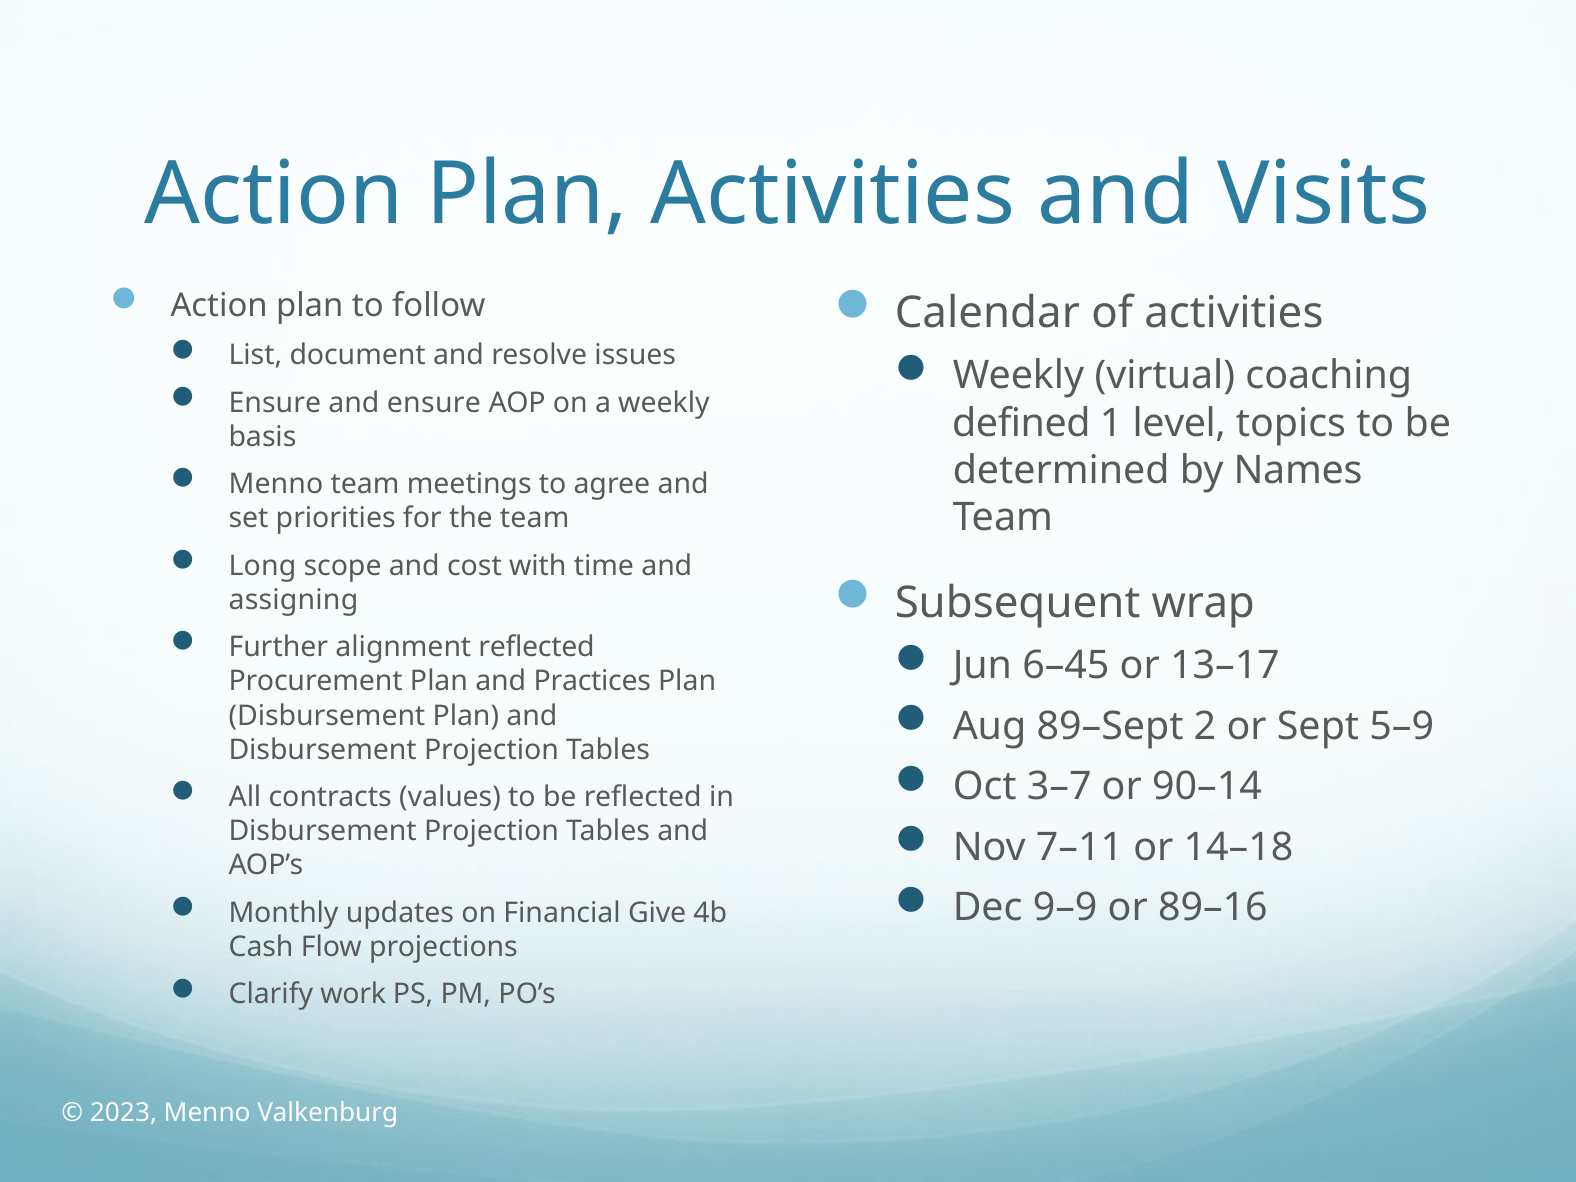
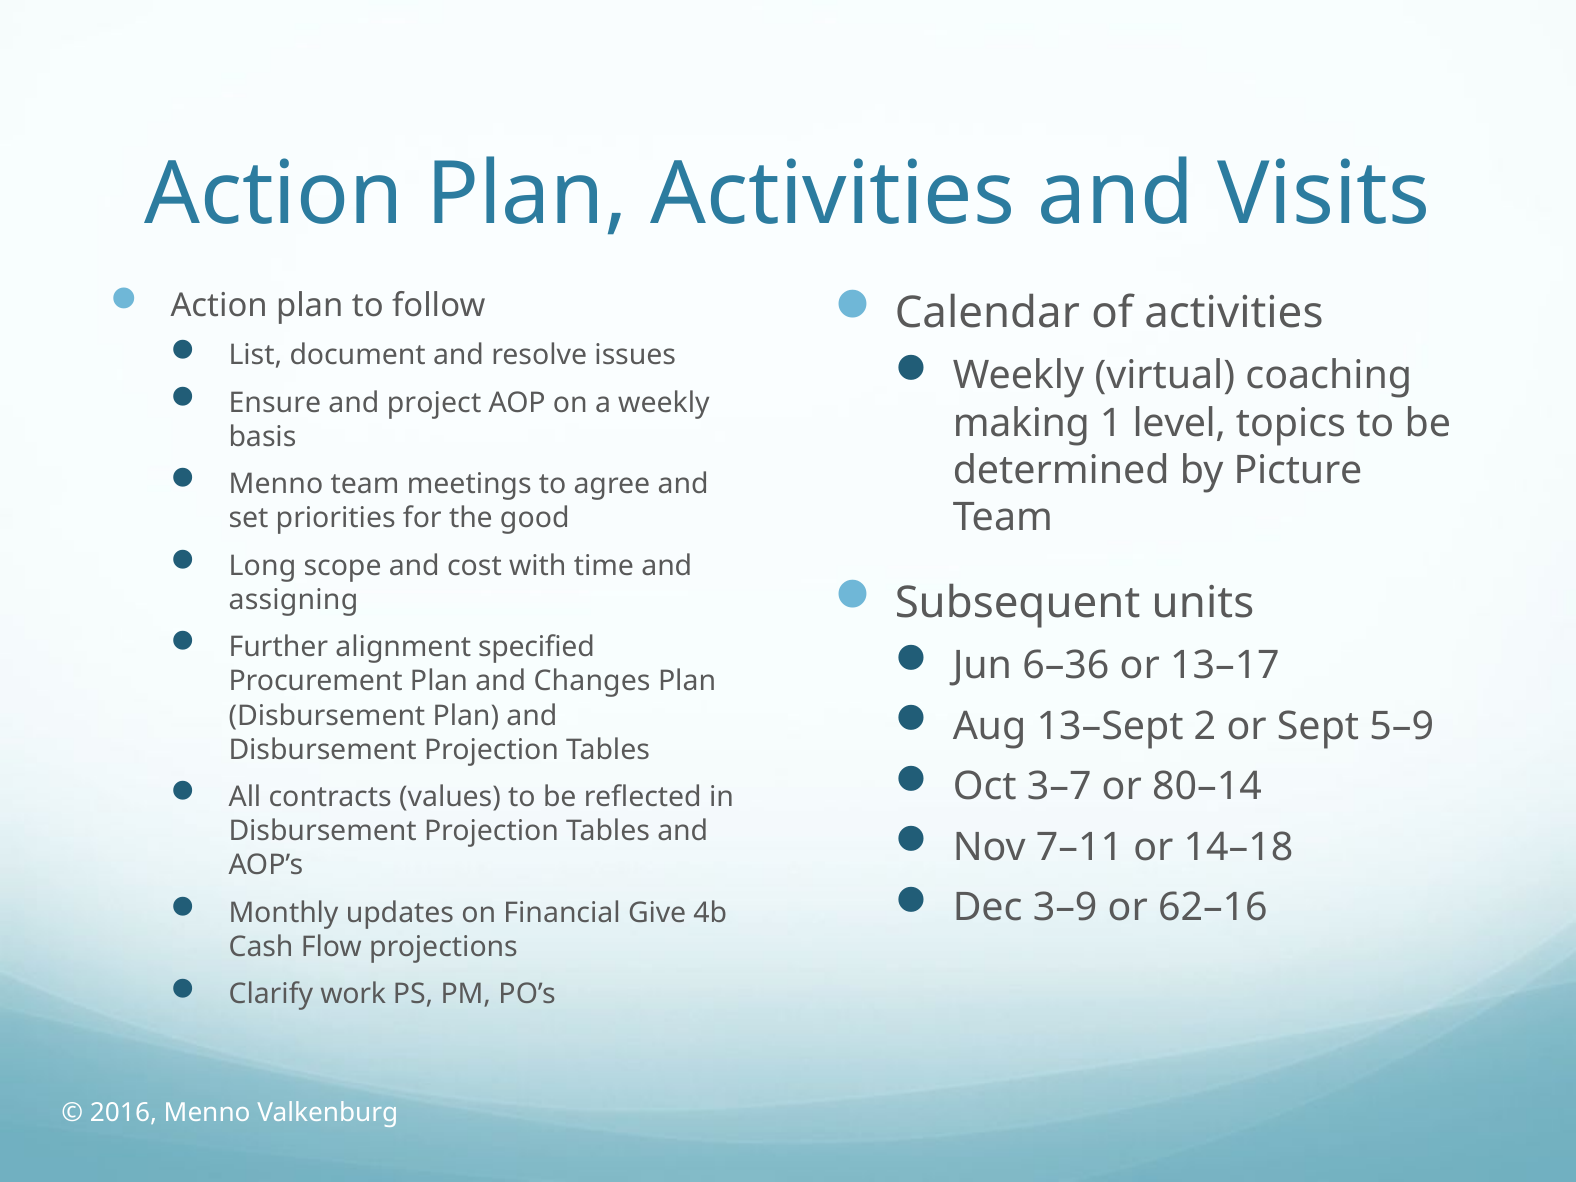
and ensure: ensure -> project (434, 403)
defined: defined -> making (1021, 423)
Names: Names -> Picture (1298, 470)
the team: team -> good (535, 518)
wrap: wrap -> units (1203, 603)
alignment reflected: reflected -> specified (536, 647)
6–45: 6–45 -> 6–36 (1066, 666)
Practices: Practices -> Changes (592, 681)
89–Sept: 89–Sept -> 13–Sept (1110, 726)
90–14: 90–14 -> 80–14 (1207, 787)
9–9: 9–9 -> 3–9 (1065, 907)
89–16: 89–16 -> 62–16 (1213, 907)
2023: 2023 -> 2016 (124, 1113)
